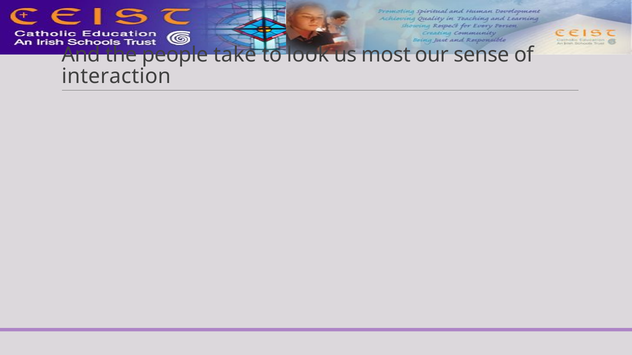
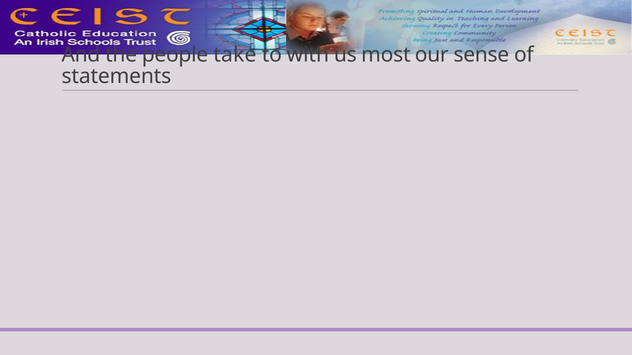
look: look -> with (308, 55)
interaction: interaction -> statements (116, 76)
